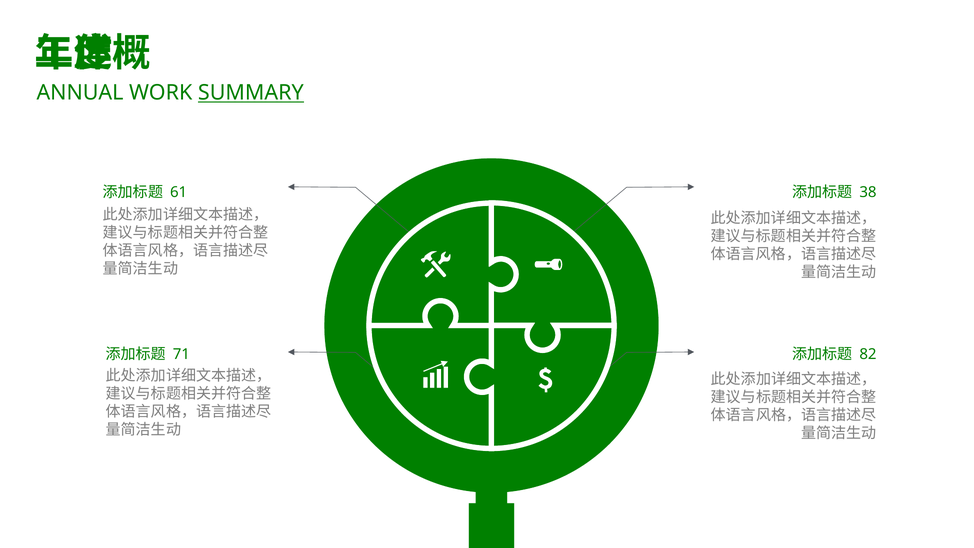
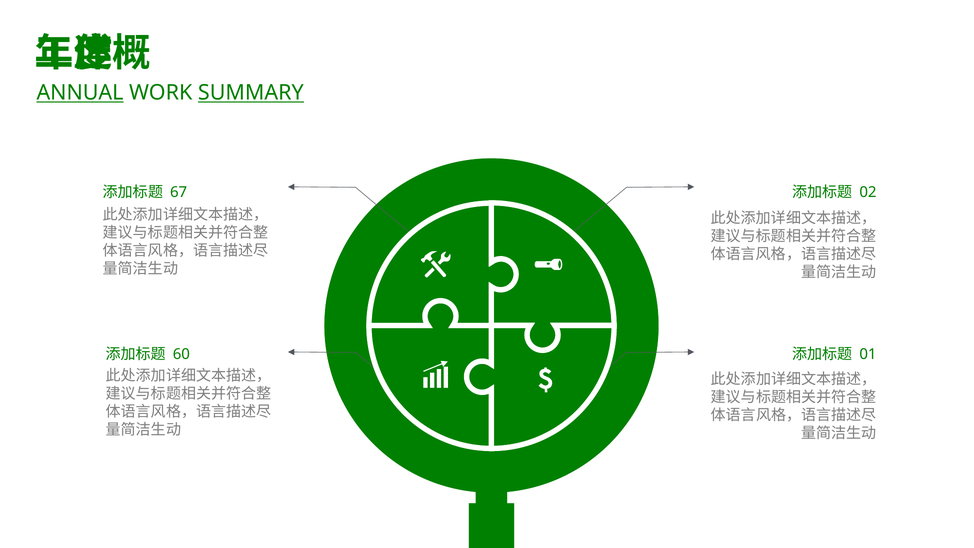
ANNUAL underline: none -> present (80, 93)
61: 61 -> 67 (179, 192)
38: 38 -> 02 (868, 192)
71: 71 -> 60 (181, 354)
82: 82 -> 01 (868, 354)
